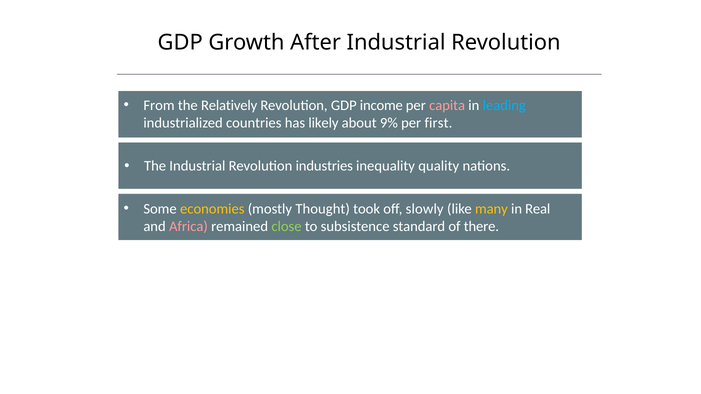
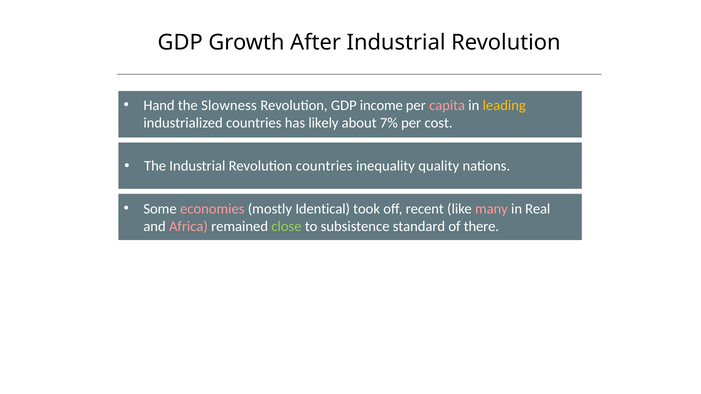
From: From -> Hand (159, 106)
Relatively: Relatively -> Slowness (229, 106)
leading colour: light blue -> yellow (504, 106)
9%: 9% -> 7% (389, 123)
first: first -> cost (439, 123)
Revolution industries: industries -> countries (324, 166)
economies colour: yellow -> pink (212, 209)
Thought: Thought -> Identical (323, 209)
slowly: slowly -> recent (425, 209)
many colour: yellow -> pink (491, 209)
